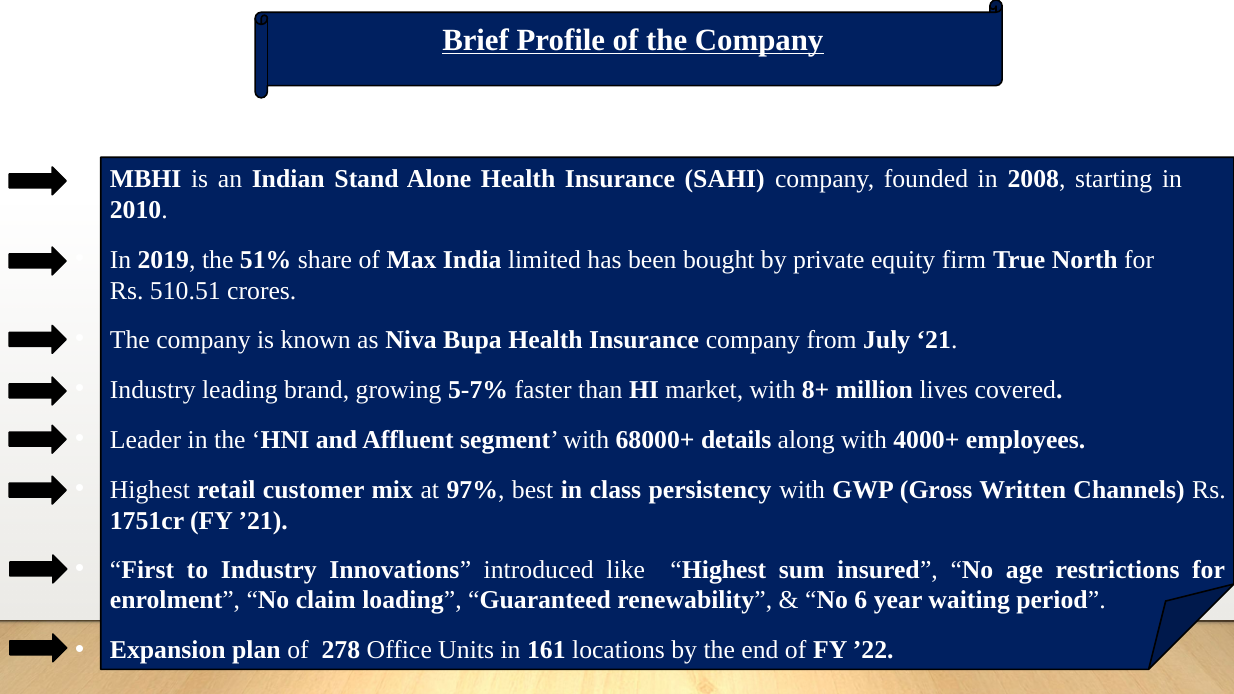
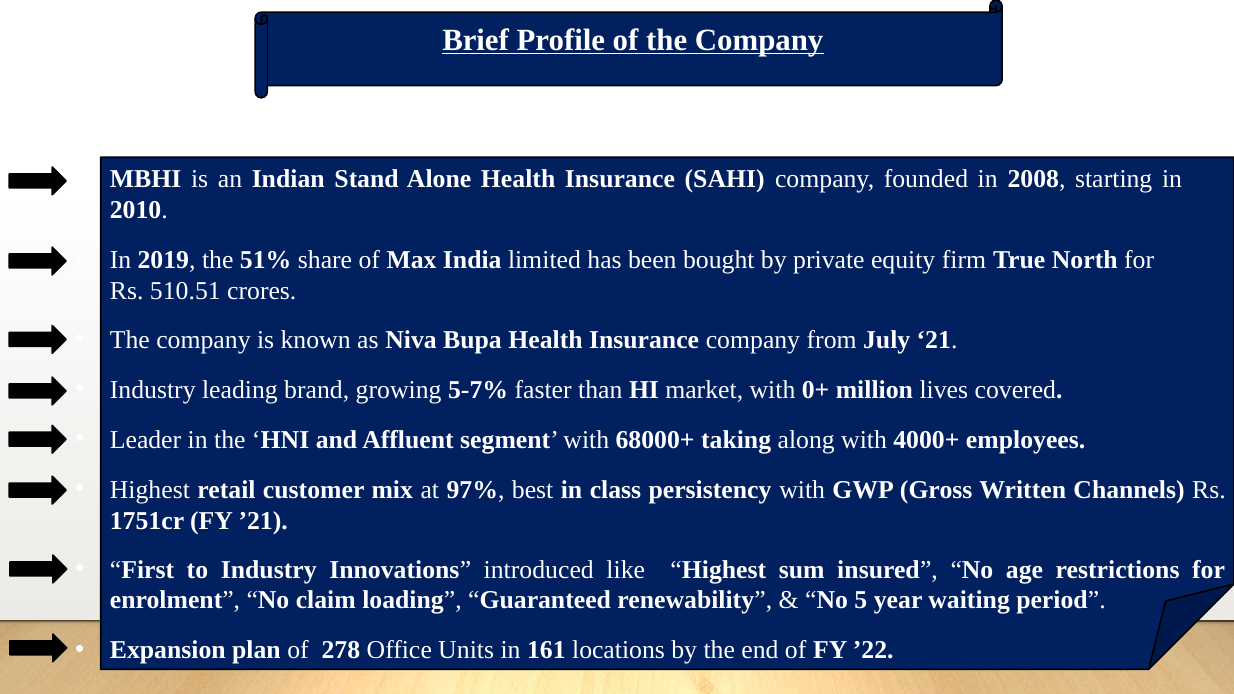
8+: 8+ -> 0+ (816, 390)
details: details -> taking (736, 440)
6: 6 -> 5 (861, 600)
